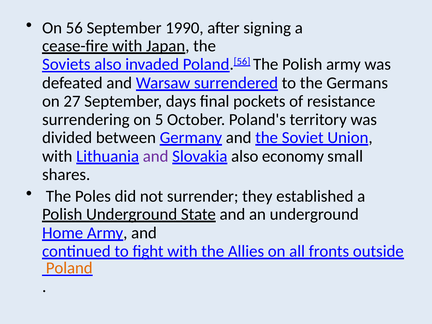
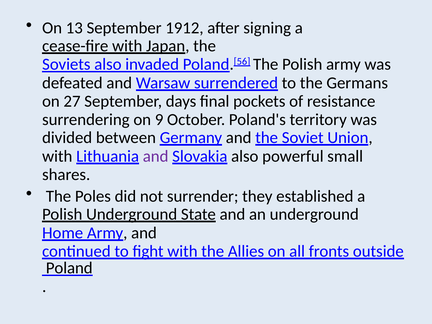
56: 56 -> 13 (74, 28)
1990: 1990 -> 1912 (184, 28)
5: 5 -> 9 (159, 120)
economy: economy -> powerful (293, 156)
Poland colour: orange -> black (69, 268)
